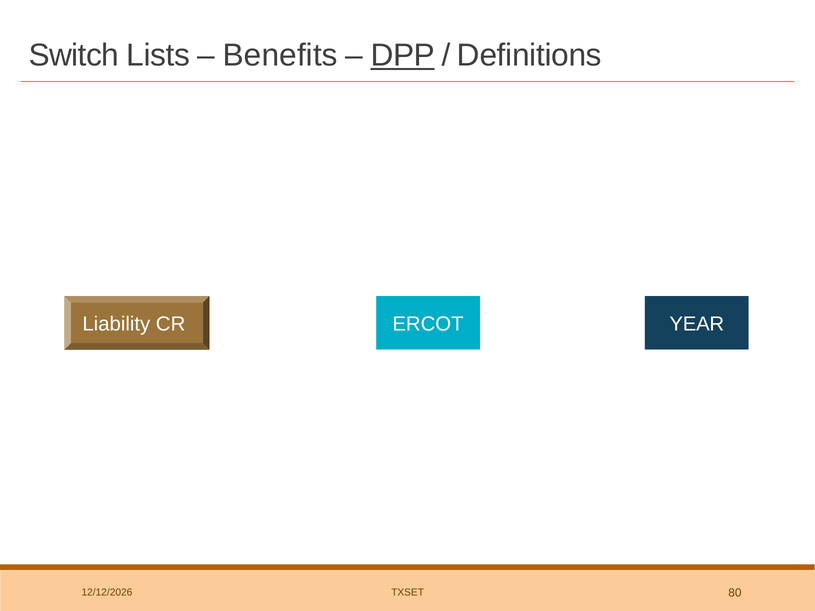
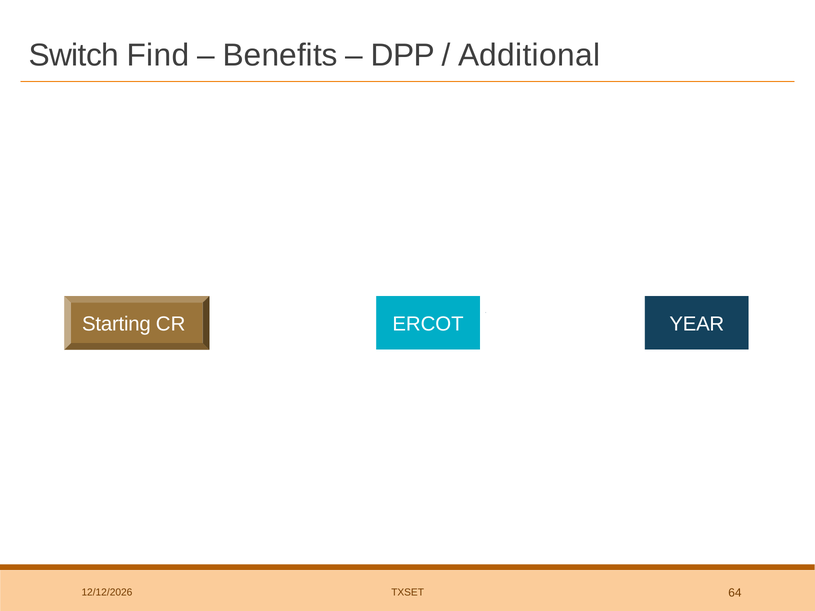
Lists: Lists -> Find (158, 55)
DPP underline: present -> none (403, 55)
Definitions: Definitions -> Additional (529, 55)
Liability: Liability -> Starting (116, 324)
80: 80 -> 64 (735, 593)
